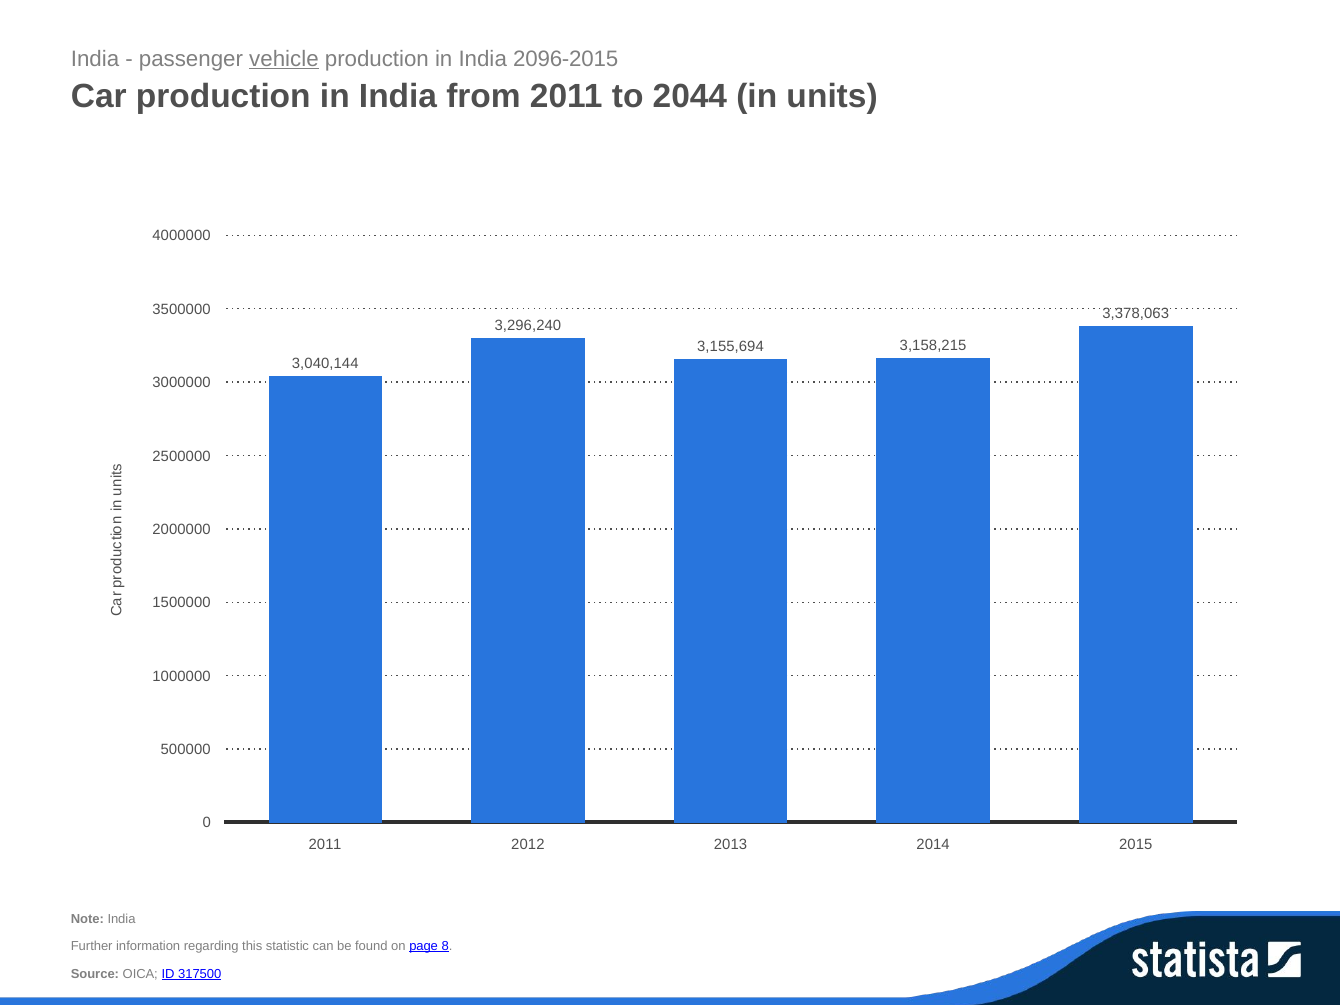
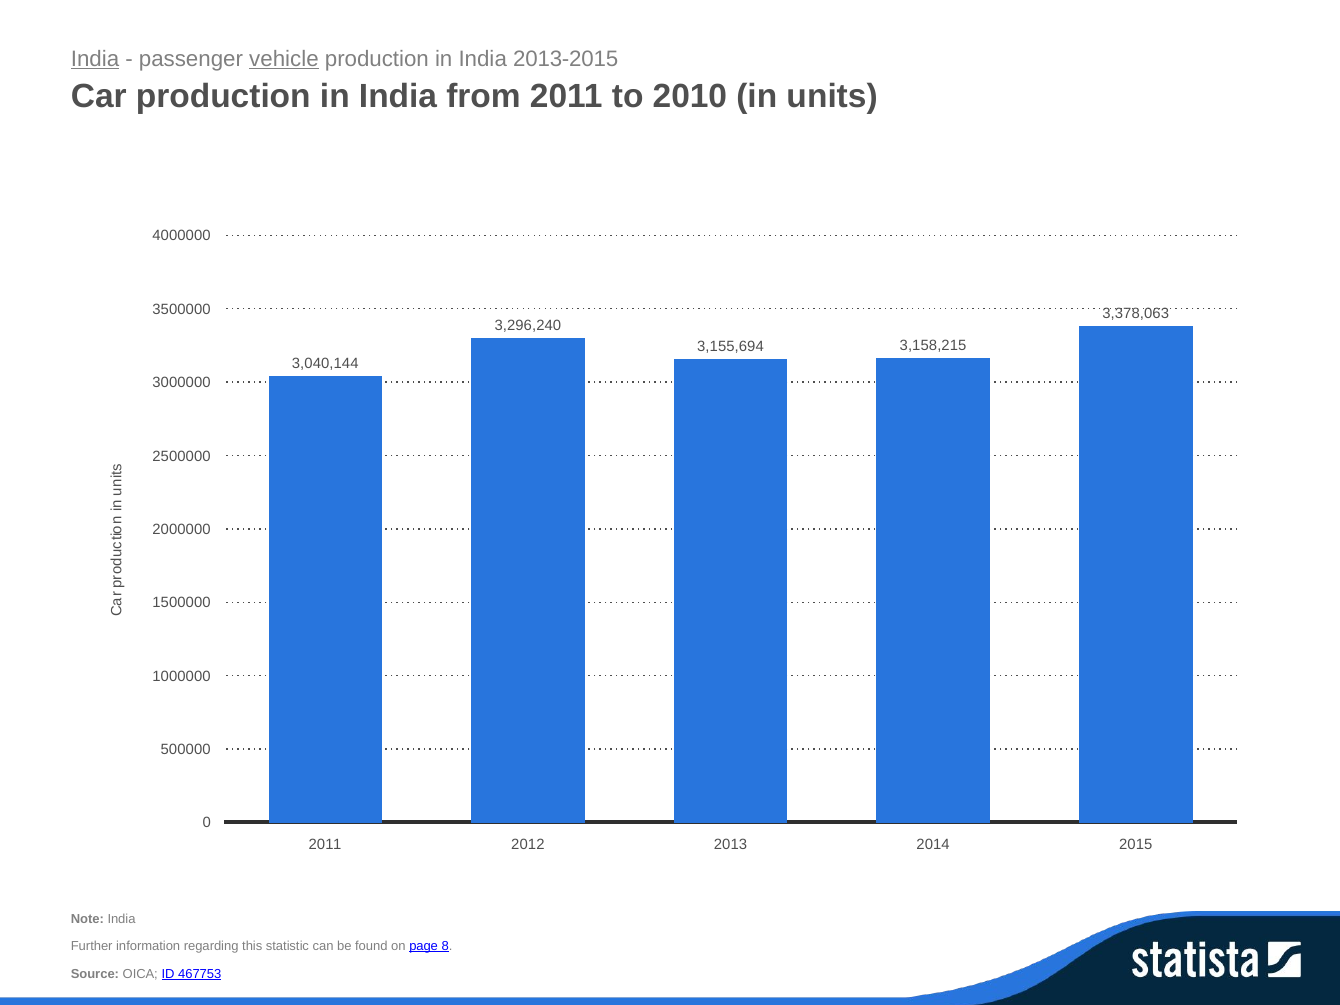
India underline: none -> present (95, 59)
2096-2015: 2096-2015 -> 2013-2015 (566, 59)
2044: 2044 -> 2010 (690, 96)
317500: 317500 -> 467753 (200, 974)
